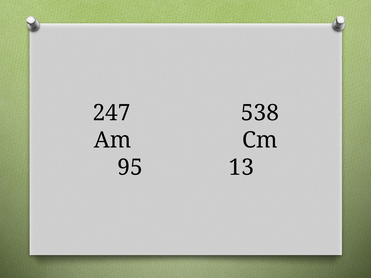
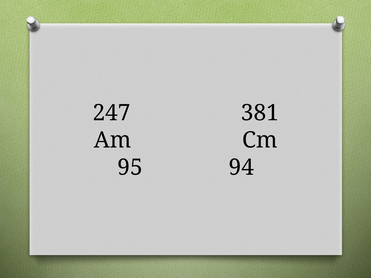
538: 538 -> 381 (260, 113)
13: 13 -> 94 (241, 167)
